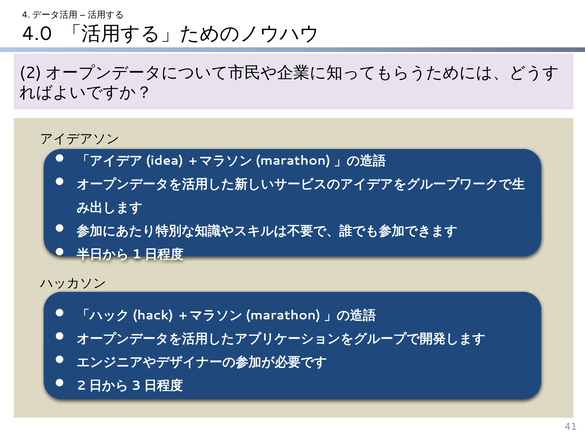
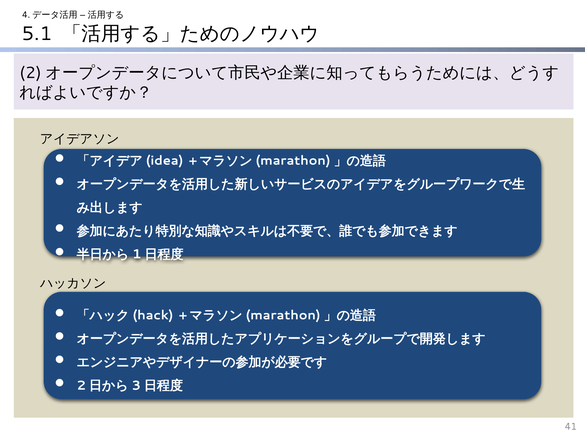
4.0: 4.0 -> 5.1 (37, 34)
